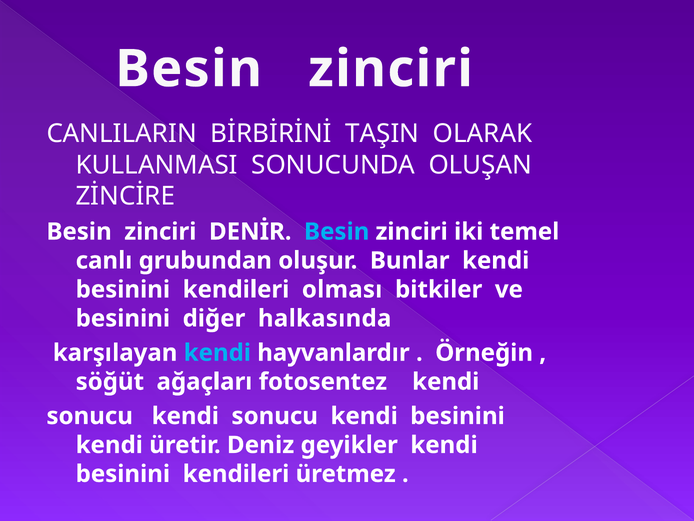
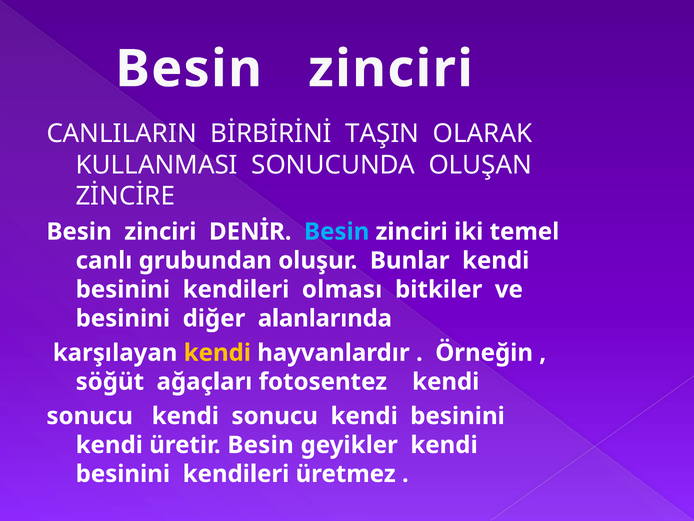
halkasında: halkasında -> alanlarında (325, 318)
kendi colour: light blue -> yellow (217, 352)
üretir Deniz: Deniz -> Besin (261, 445)
